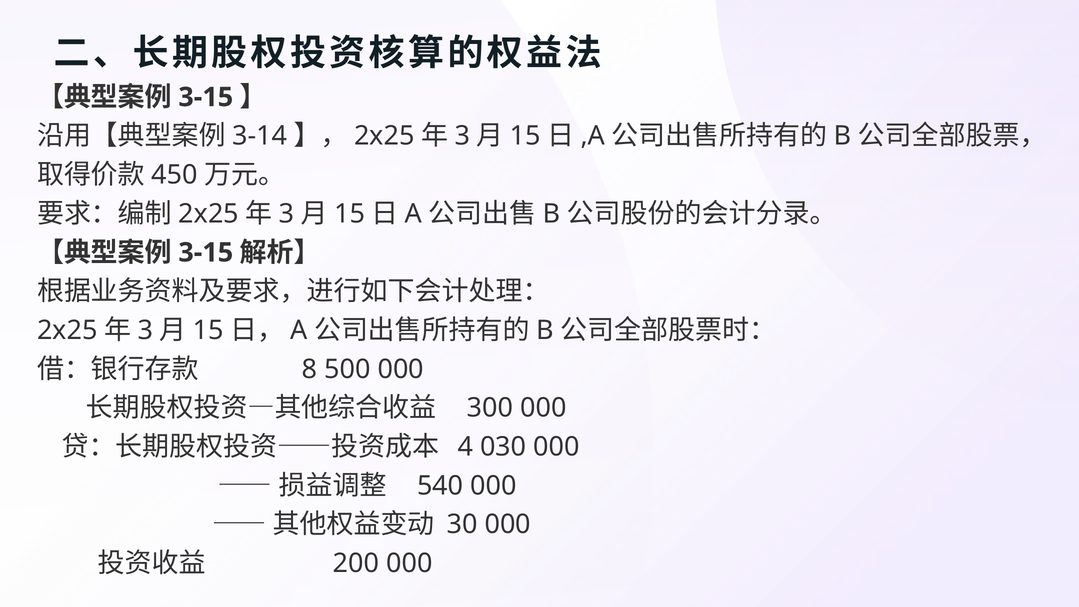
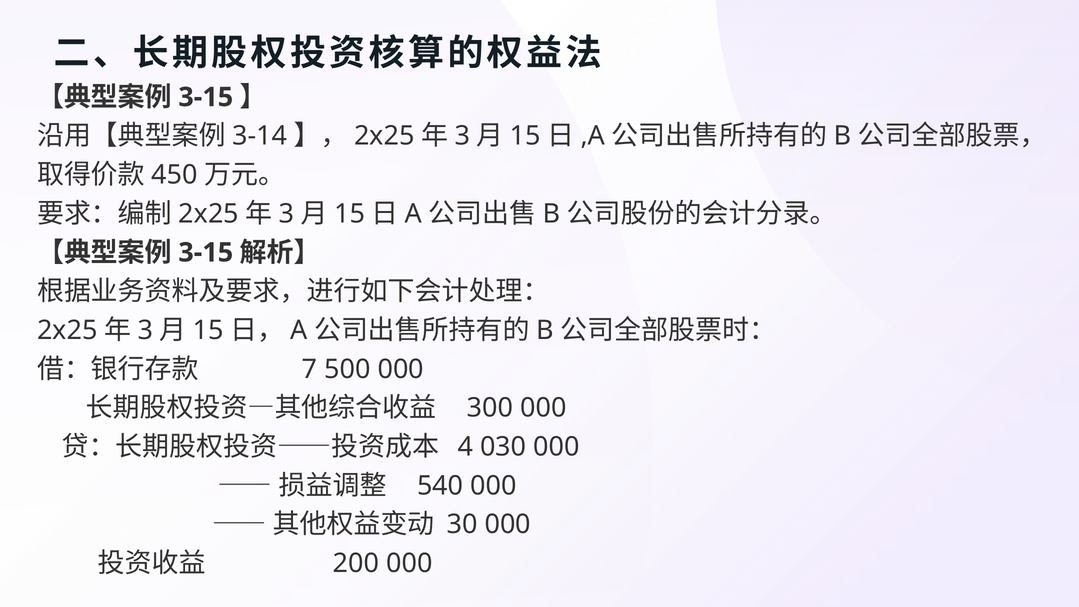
8: 8 -> 7 (310, 369)
